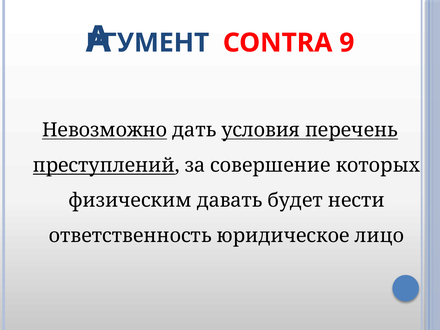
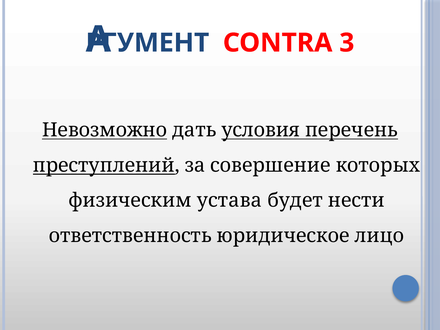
9: 9 -> 3 (347, 43)
давать: давать -> устава (229, 201)
